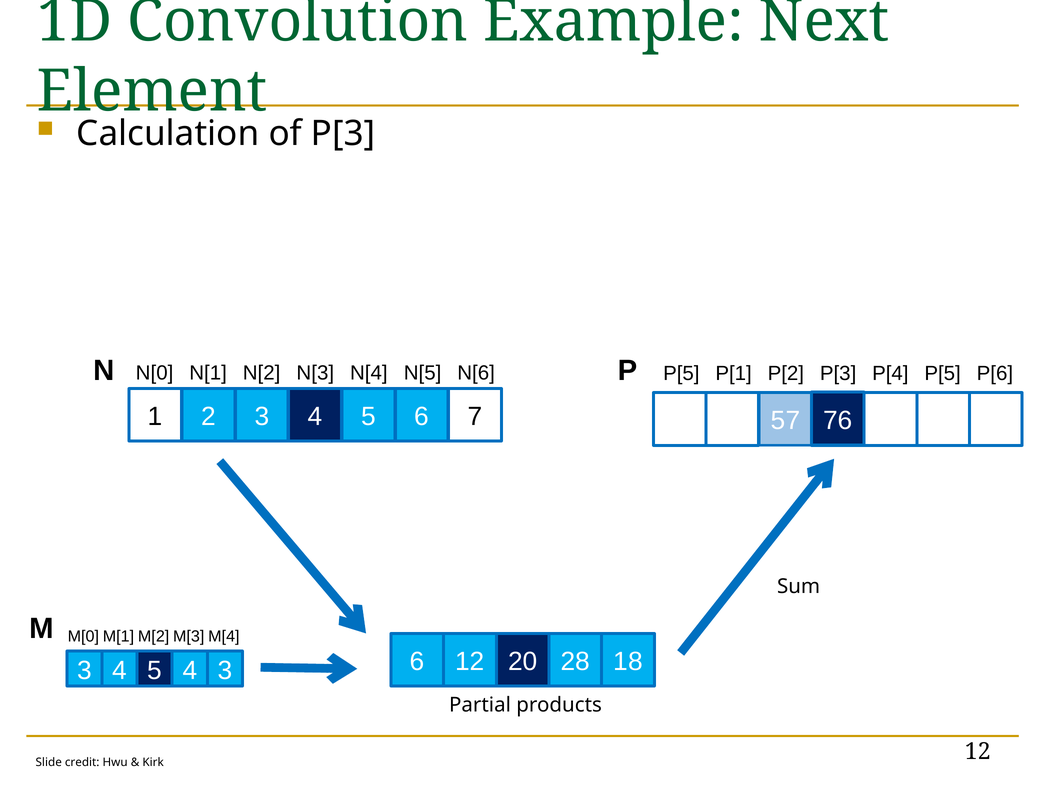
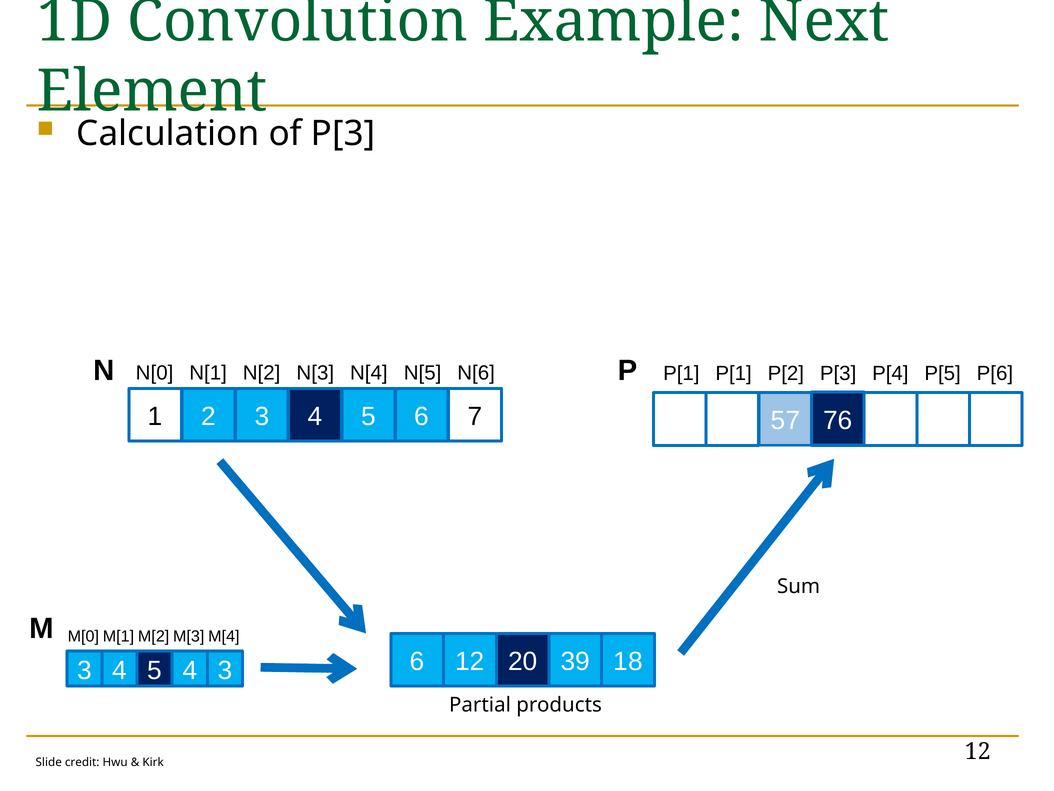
P[5: P[5 -> P[1 (681, 373)
28: 28 -> 39 (575, 661)
